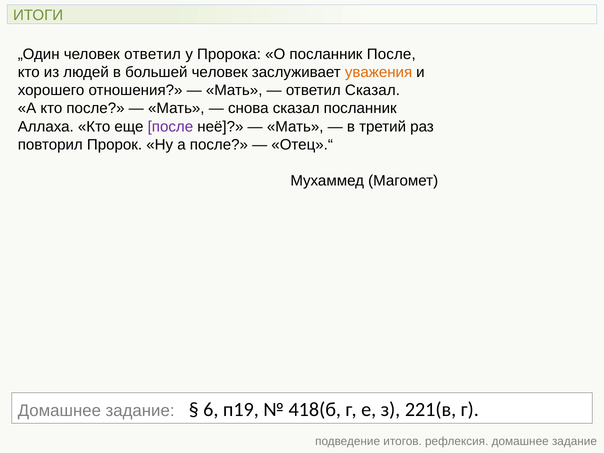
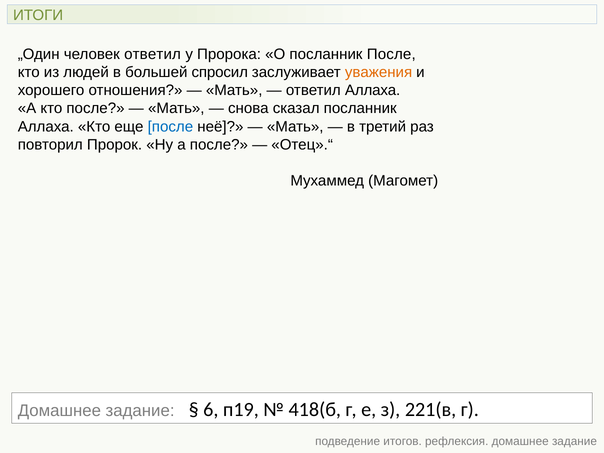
большей человек: человек -> спросил (220, 72)
ответил Сказал: Сказал -> Аллаха (373, 90)
после colour: purple -> blue (170, 127)
